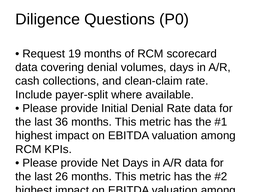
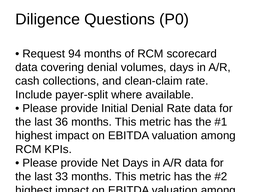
19: 19 -> 94 (75, 54)
26: 26 -> 33 (62, 177)
